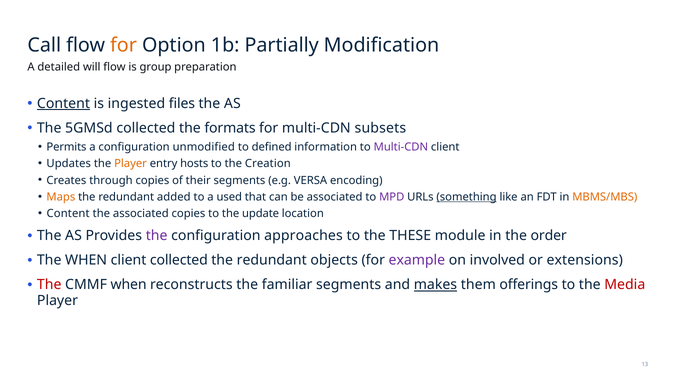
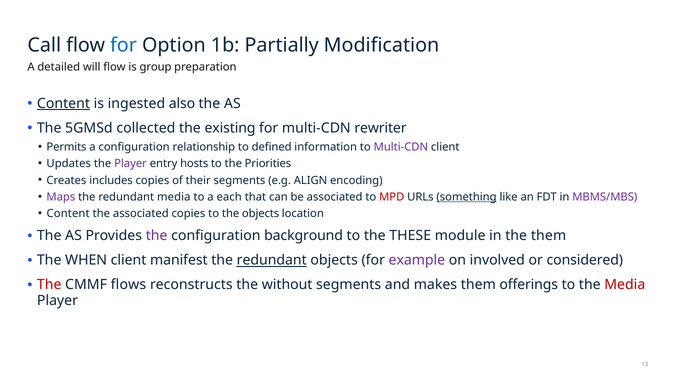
for colour: orange -> blue (124, 45)
files: files -> also (182, 104)
formats: formats -> existing (230, 128)
subsets: subsets -> rewriter (381, 128)
unmodified: unmodified -> relationship (204, 147)
Player colour: orange -> purple (131, 164)
Creation: Creation -> Priorities (268, 164)
through: through -> includes (111, 180)
VERSA: VERSA -> ALIGN (311, 180)
Maps colour: orange -> purple (61, 197)
redundant added: added -> media (174, 197)
used: used -> each (229, 197)
MPD colour: purple -> red (392, 197)
MBMS/MBS colour: orange -> purple (605, 197)
the update: update -> objects (261, 214)
approaches: approaches -> background (304, 236)
the order: order -> them (549, 236)
client collected: collected -> manifest (179, 260)
redundant underline: none -> present (272, 260)
extensions: extensions -> considered (585, 260)
CMMF when: when -> flows (128, 285)
familiar: familiar -> without (287, 285)
makes underline: present -> none (435, 285)
